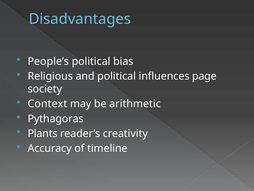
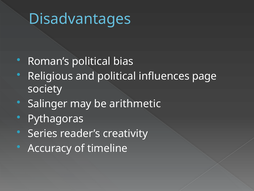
People’s: People’s -> Roman’s (48, 61)
Context: Context -> Salinger (48, 104)
Plants: Plants -> Series (43, 133)
